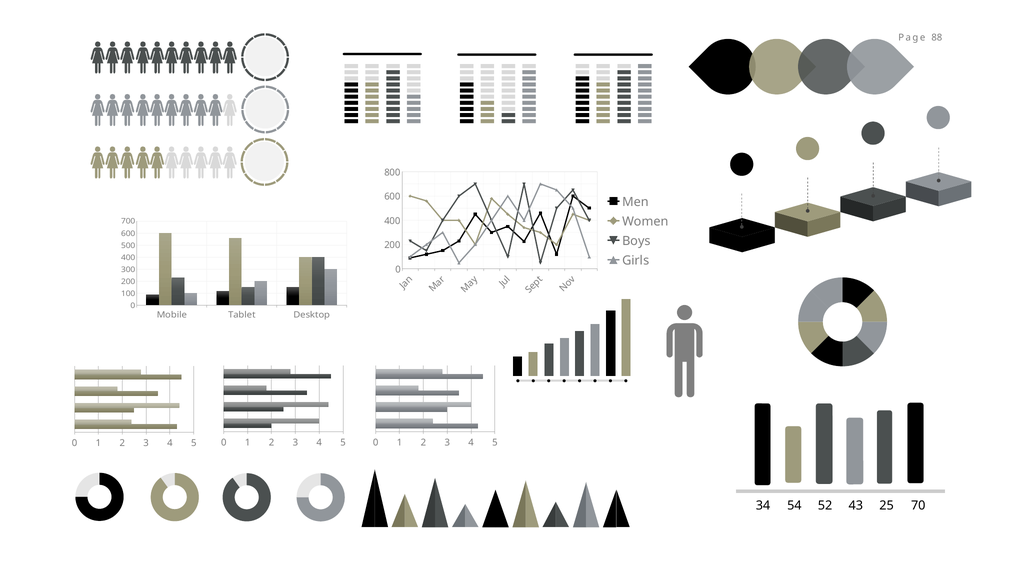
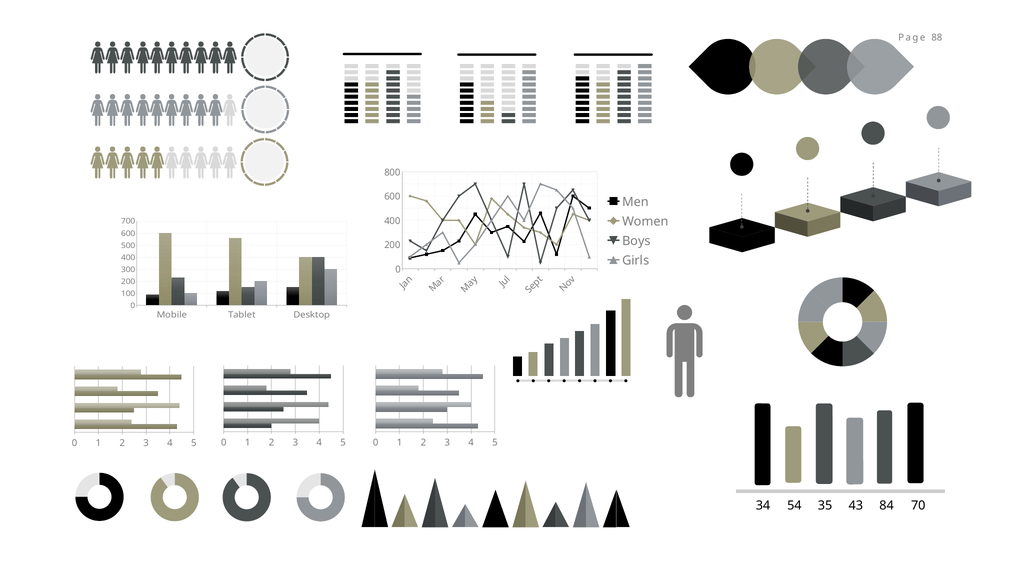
52: 52 -> 35 (825, 506)
25: 25 -> 84 (887, 506)
